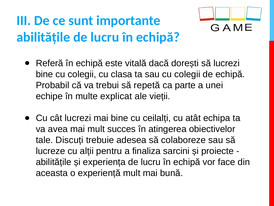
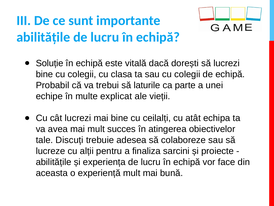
Referă: Referă -> Soluție (50, 63)
repetă: repetă -> laturile (147, 85)
